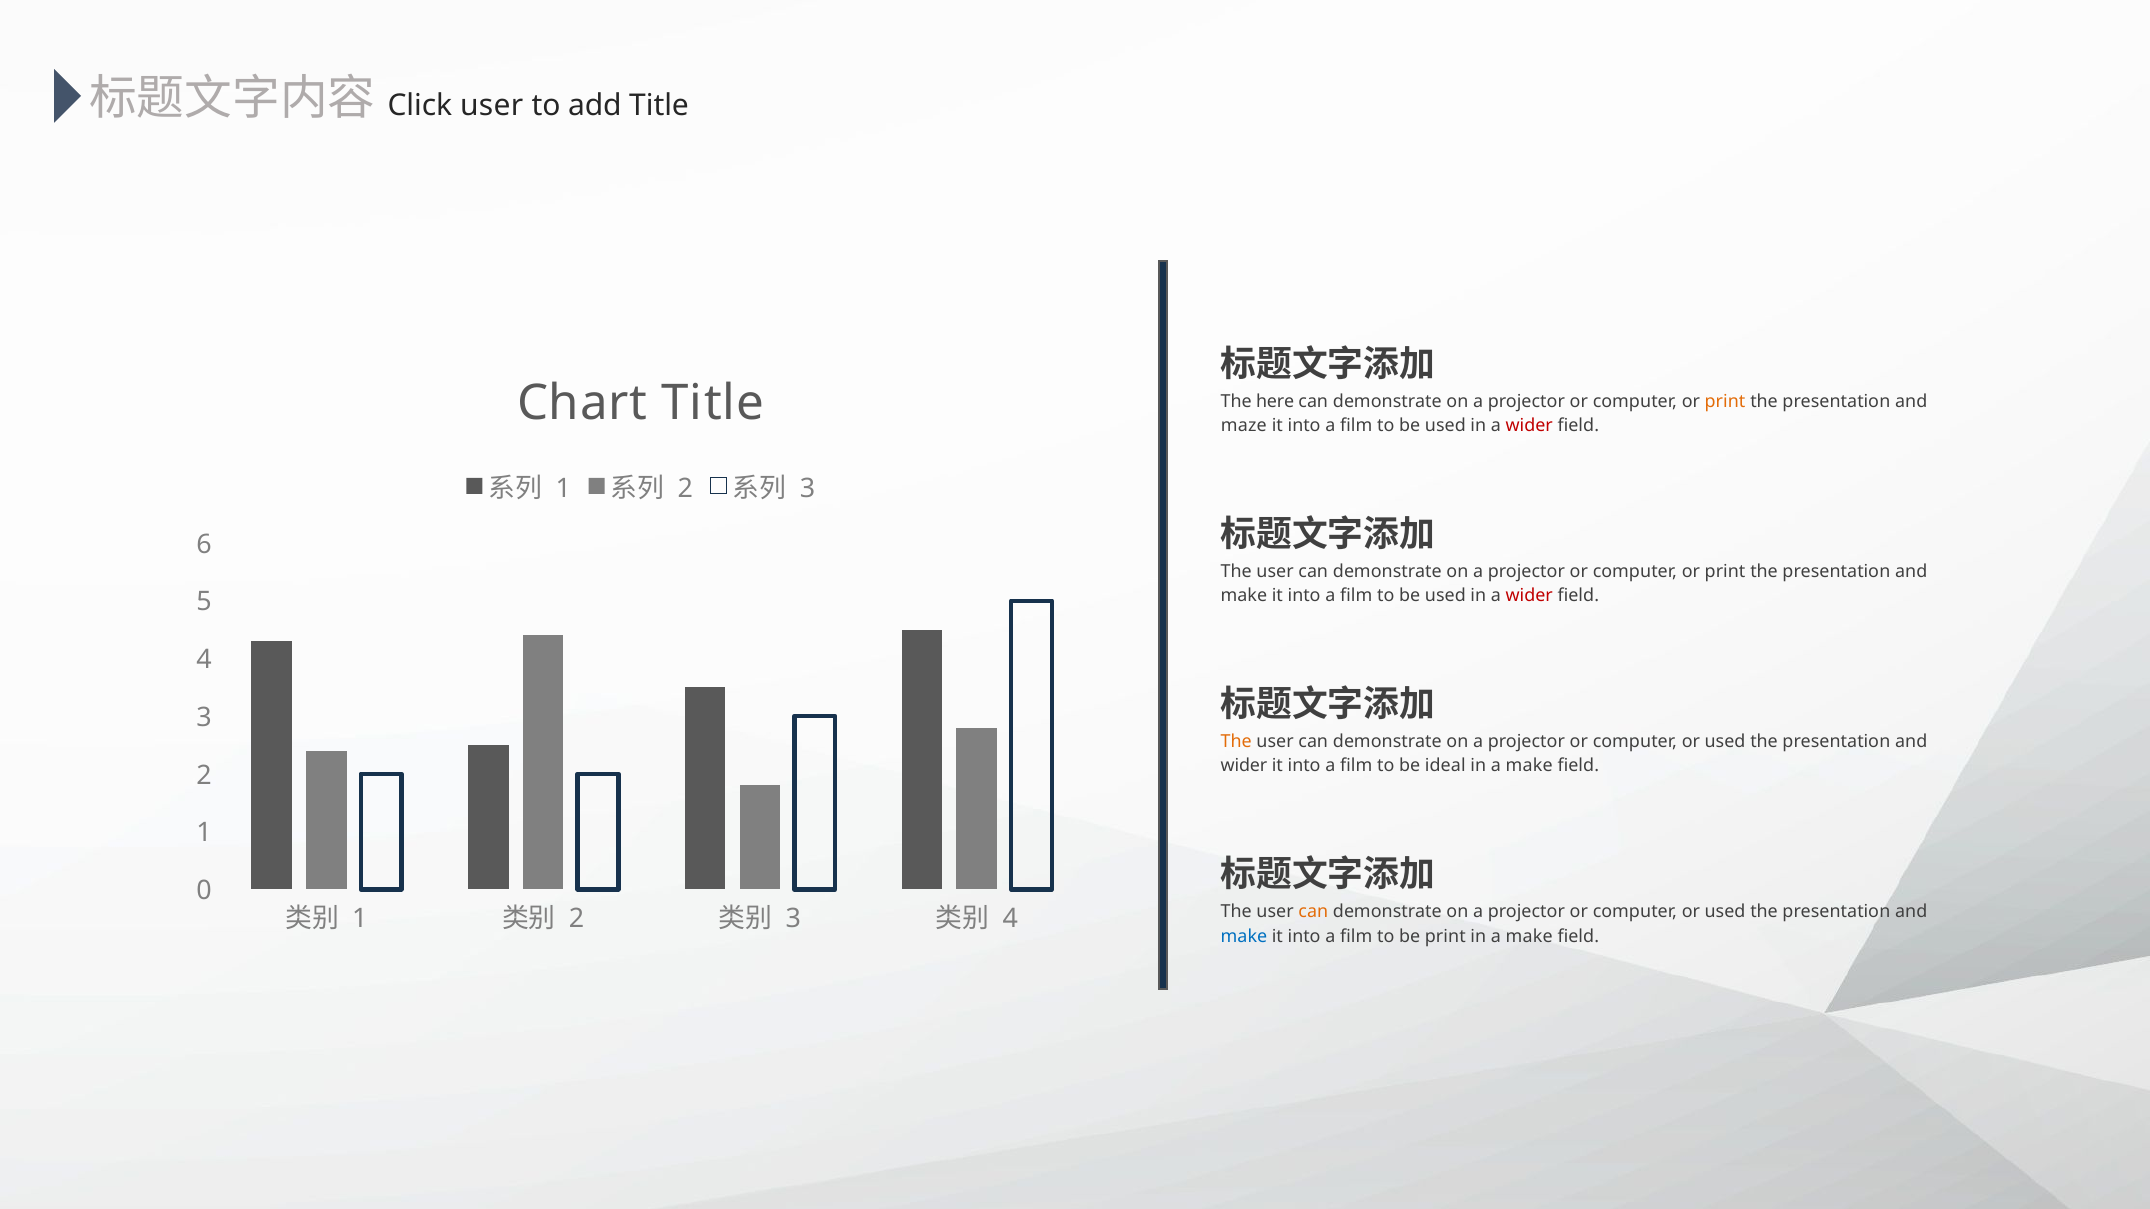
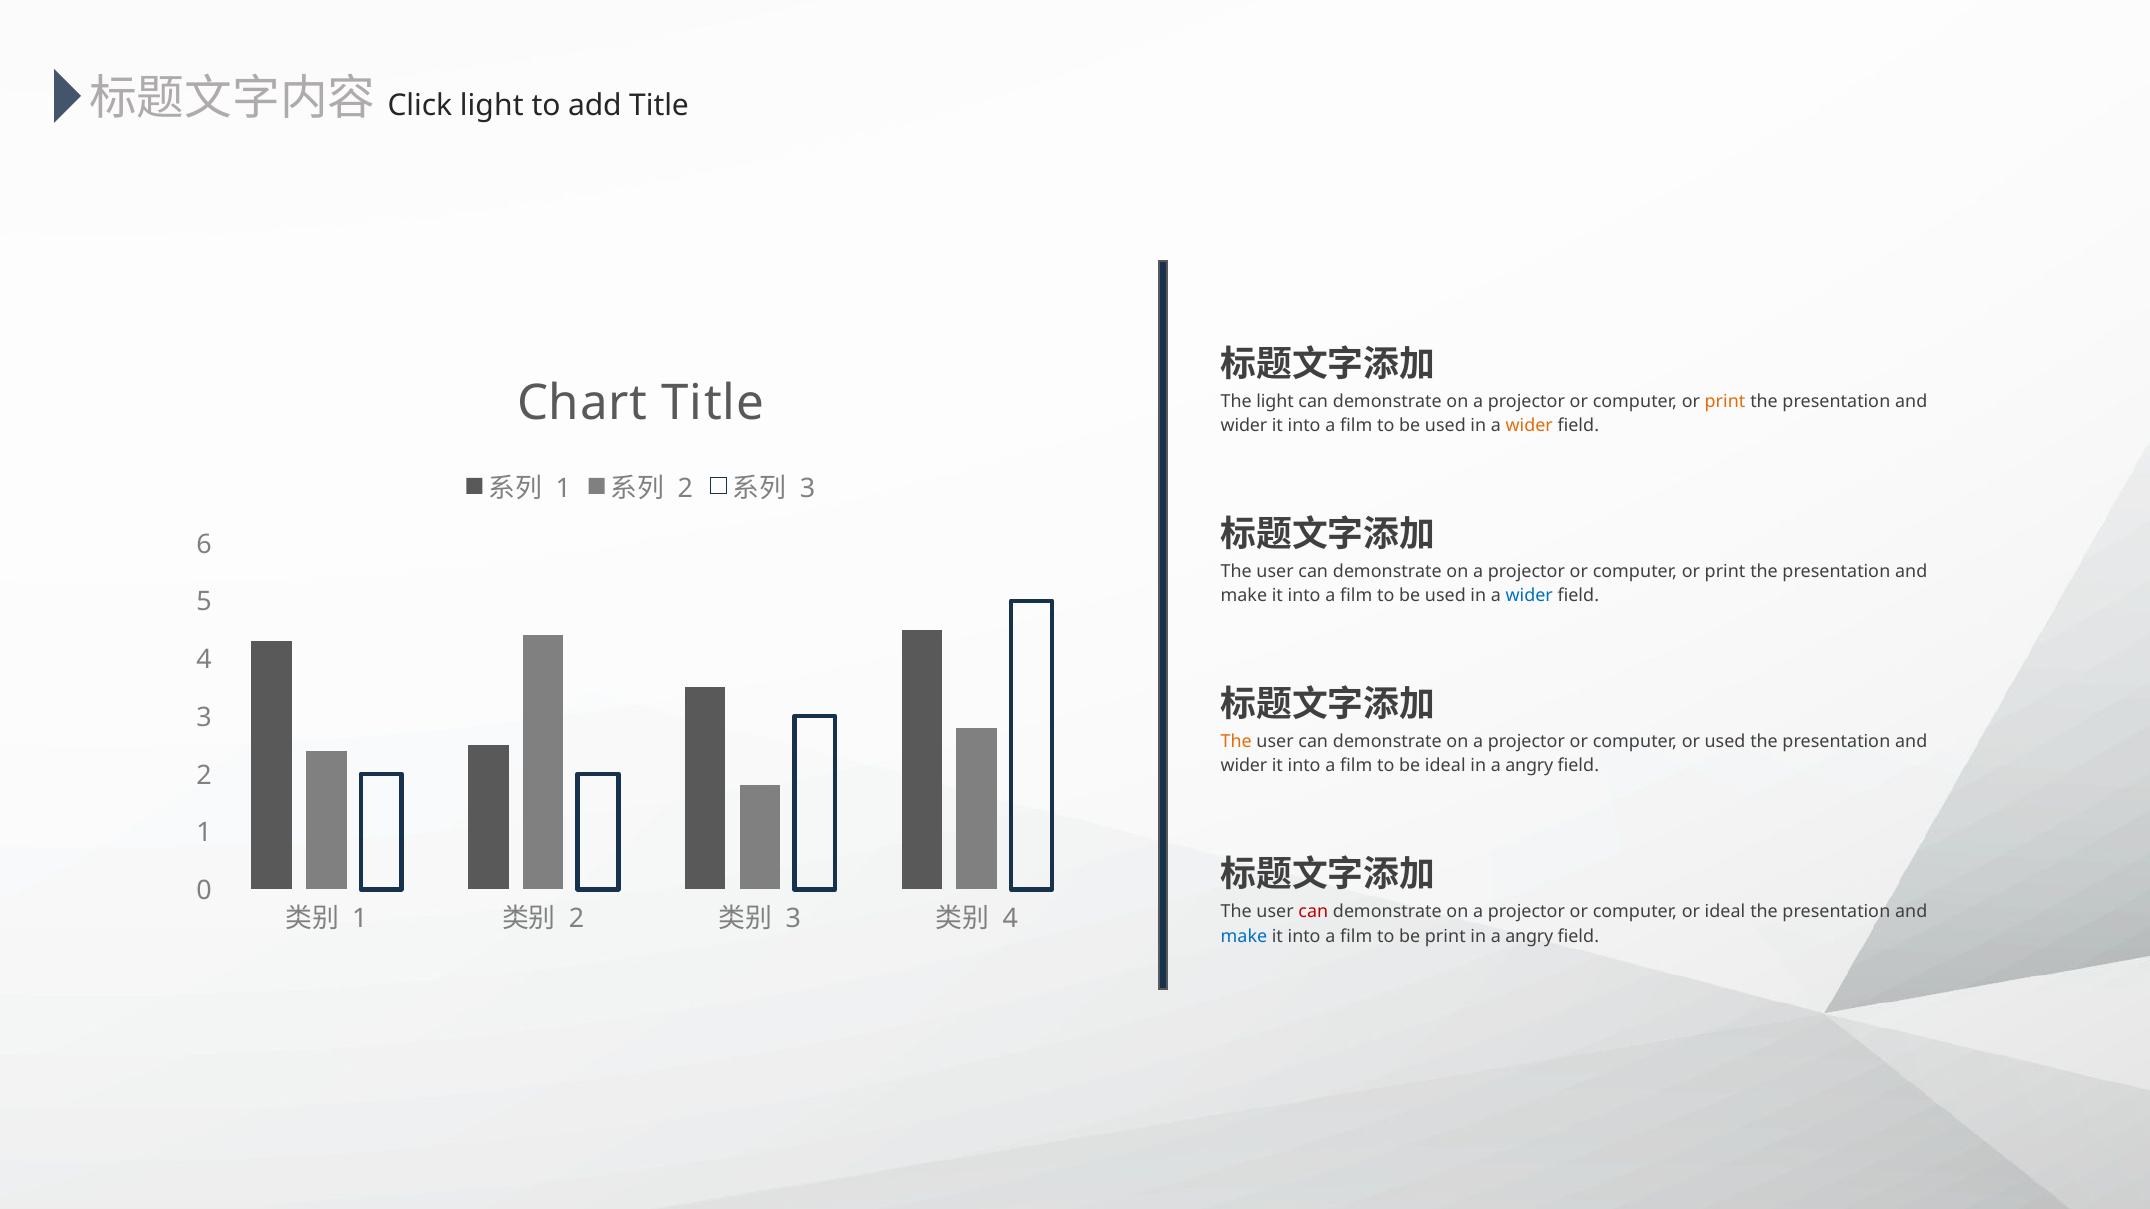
Click user: user -> light (492, 106)
The here: here -> light (1275, 401)
maze: maze -> wider (1244, 426)
wider colour: red -> orange (1529, 426)
wider colour: red -> blue (1529, 596)
make: make -> angry (1529, 766)
can colour: orange -> red (1313, 912)
used: used -> ideal (1725, 912)
make: make -> angry (1529, 937)
